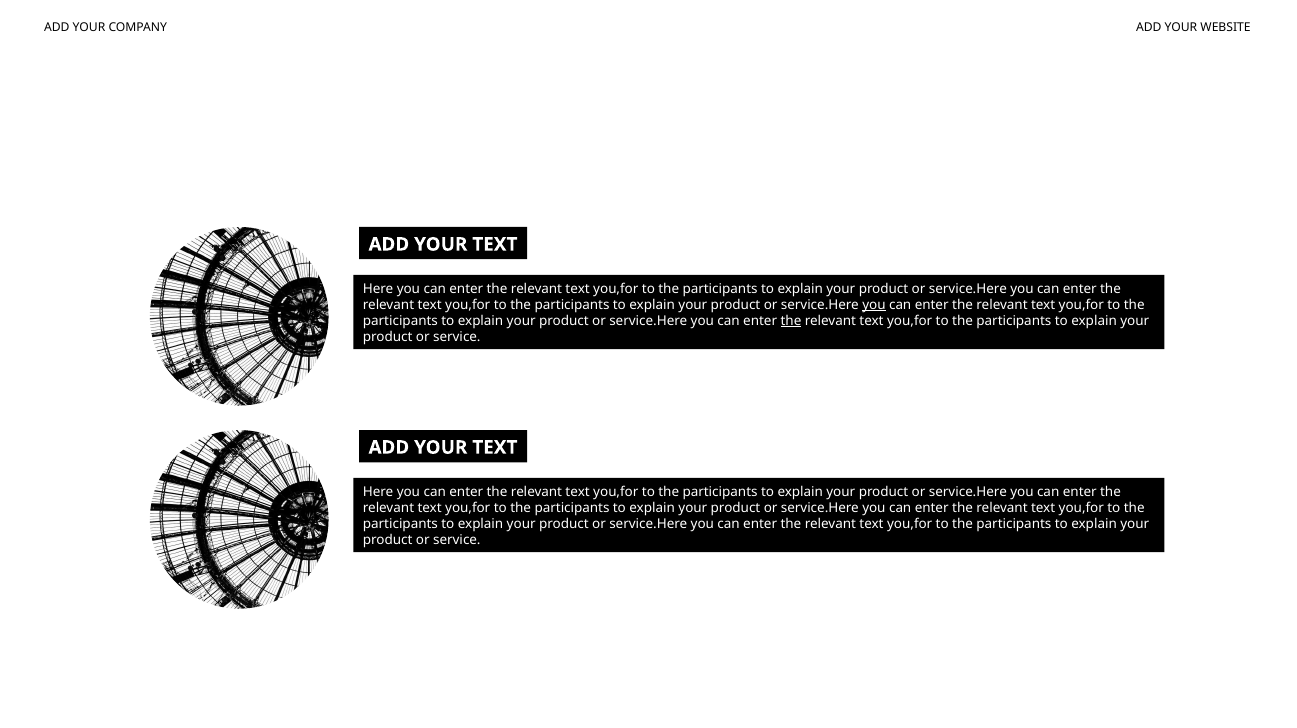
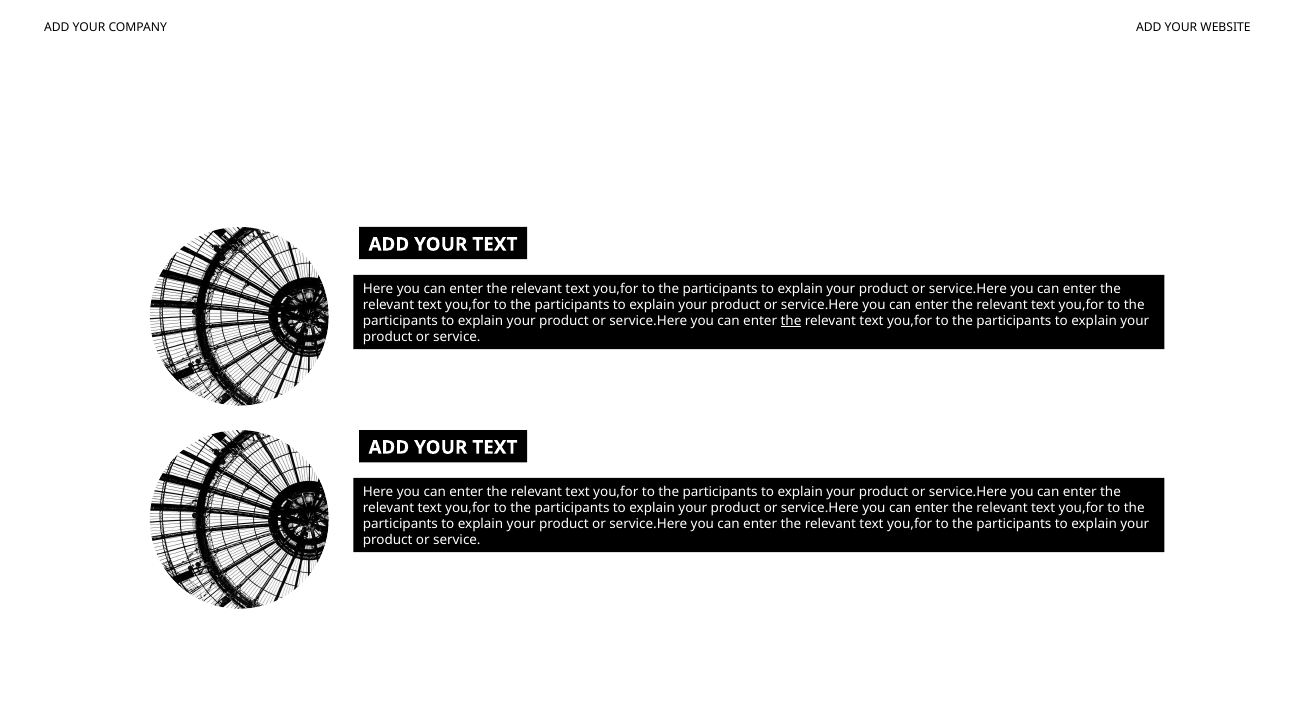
you underline: present -> none (874, 305)
